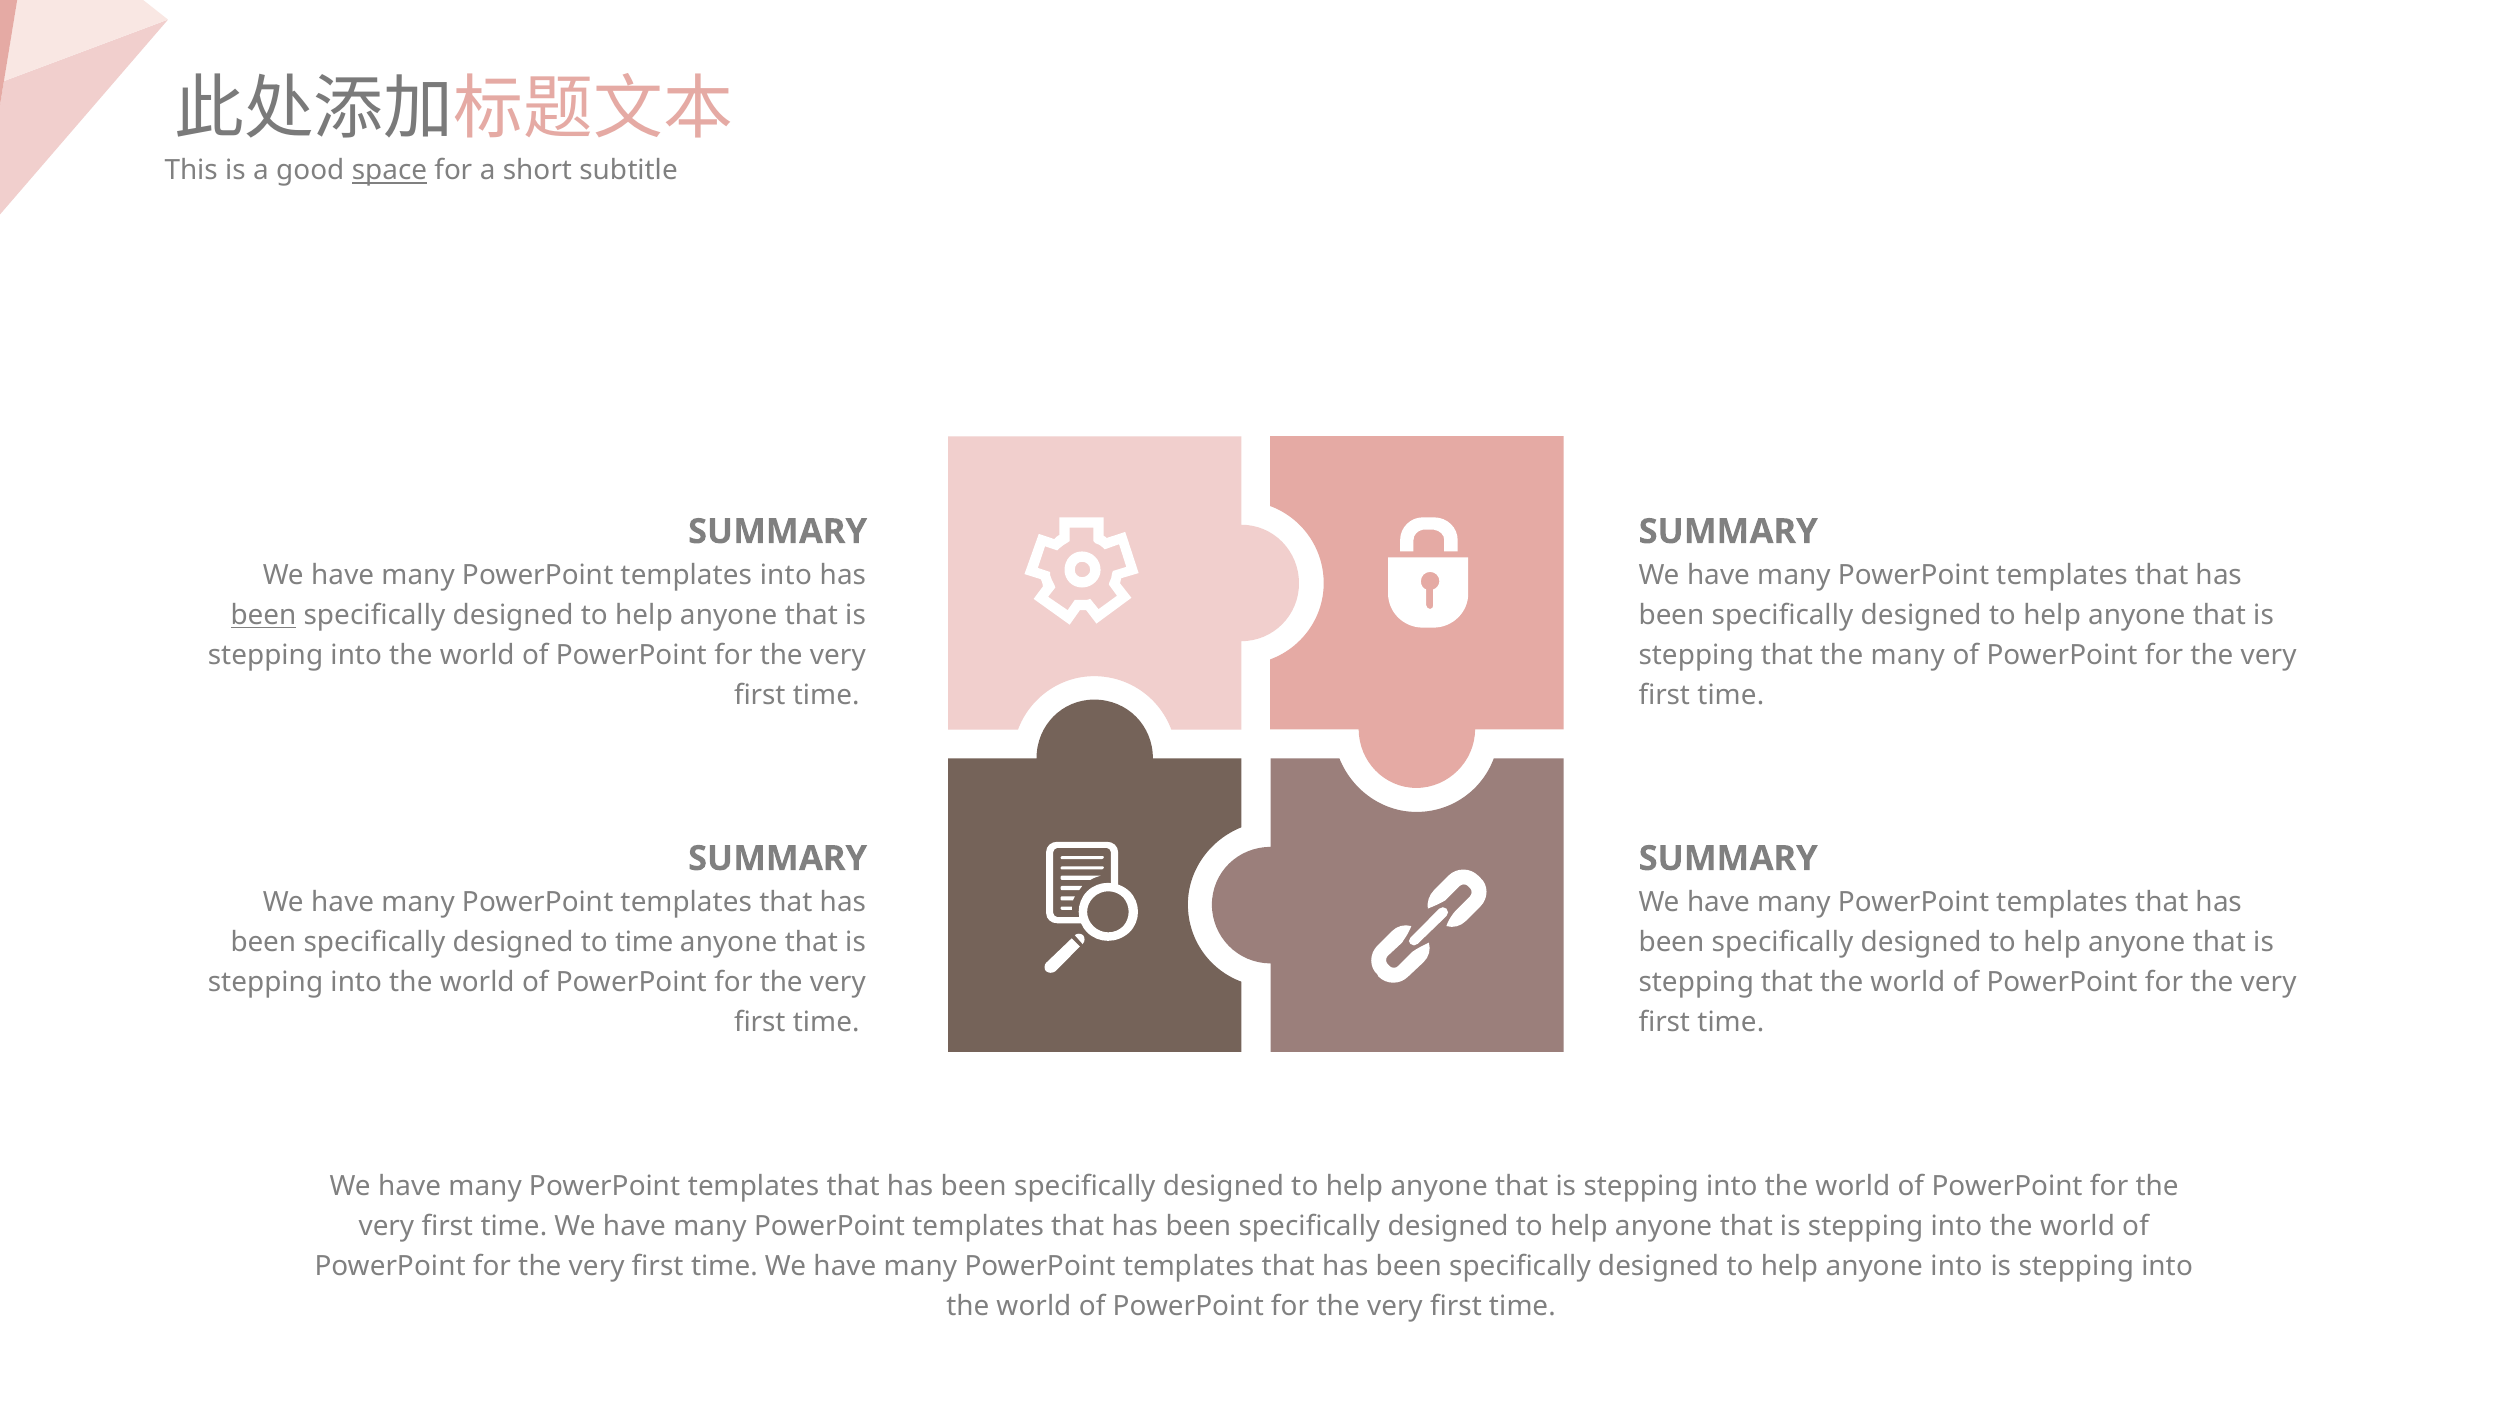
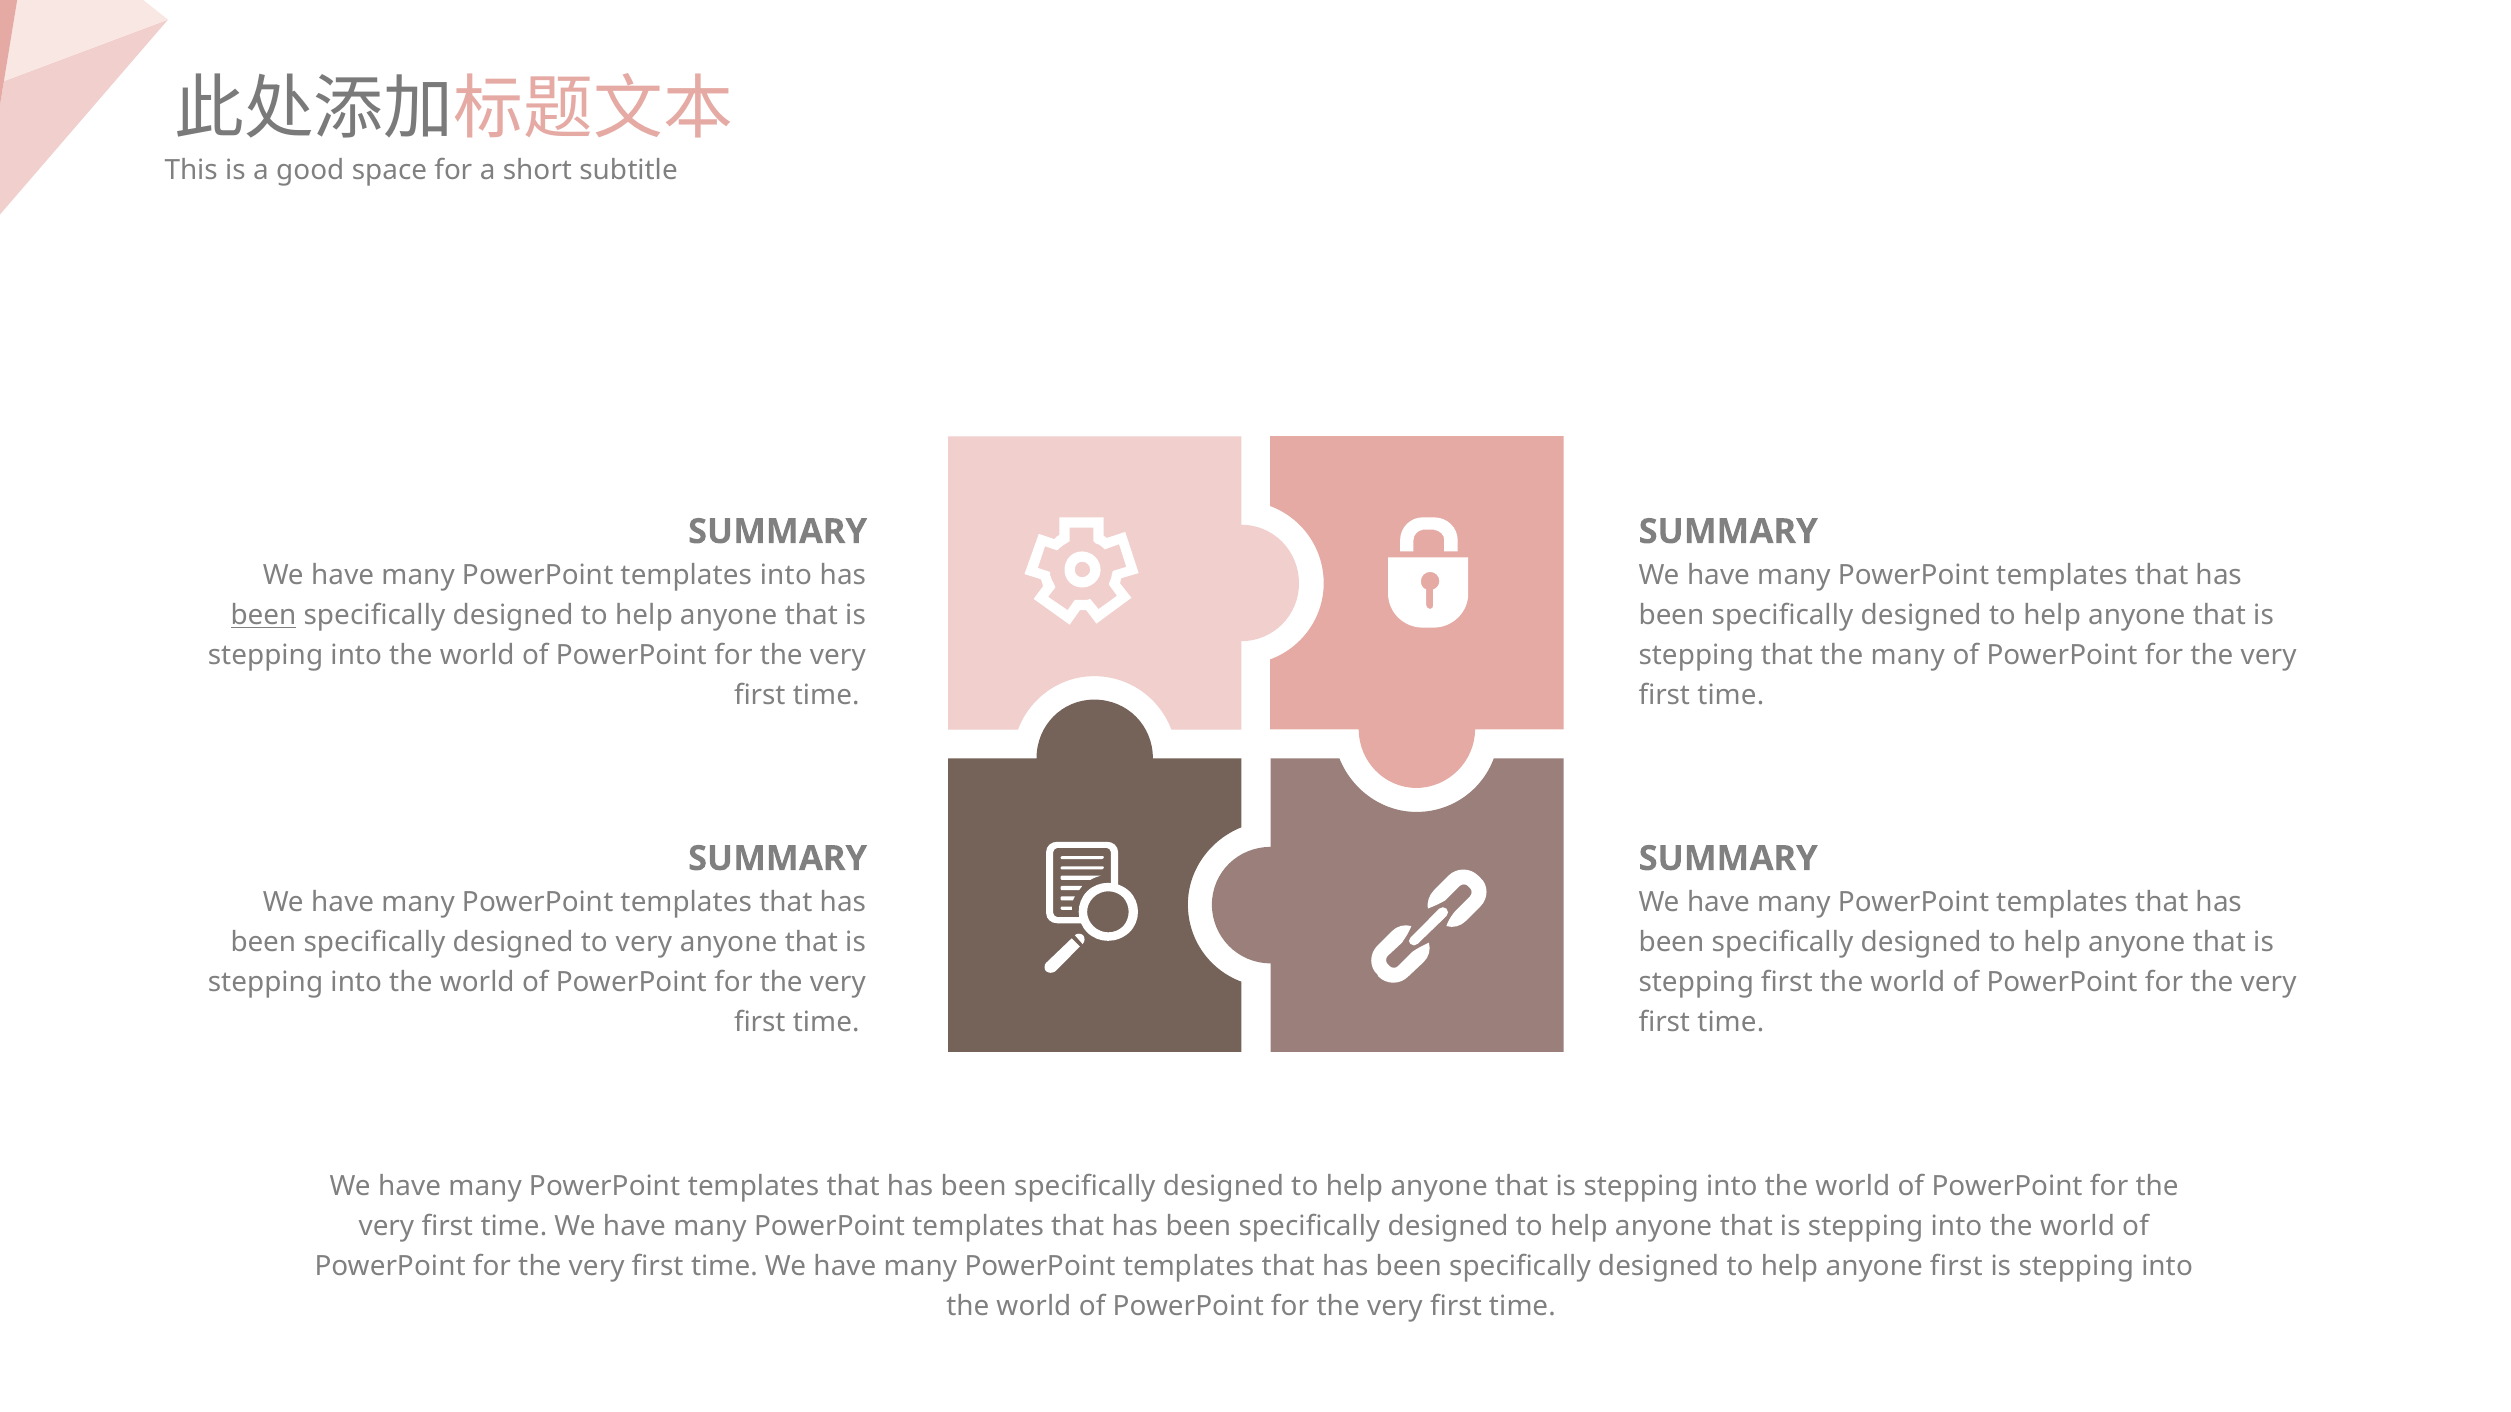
space underline: present -> none (389, 171)
to time: time -> very (644, 943)
that: that -> first (1787, 983)
anyone into: into -> first (1956, 1267)
